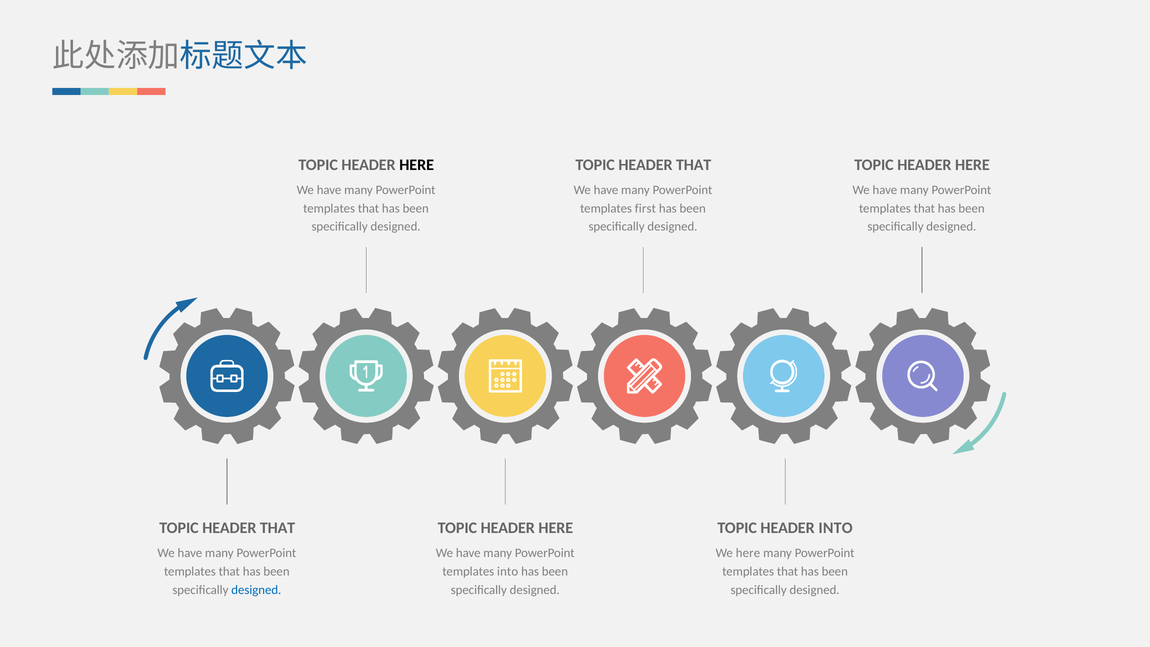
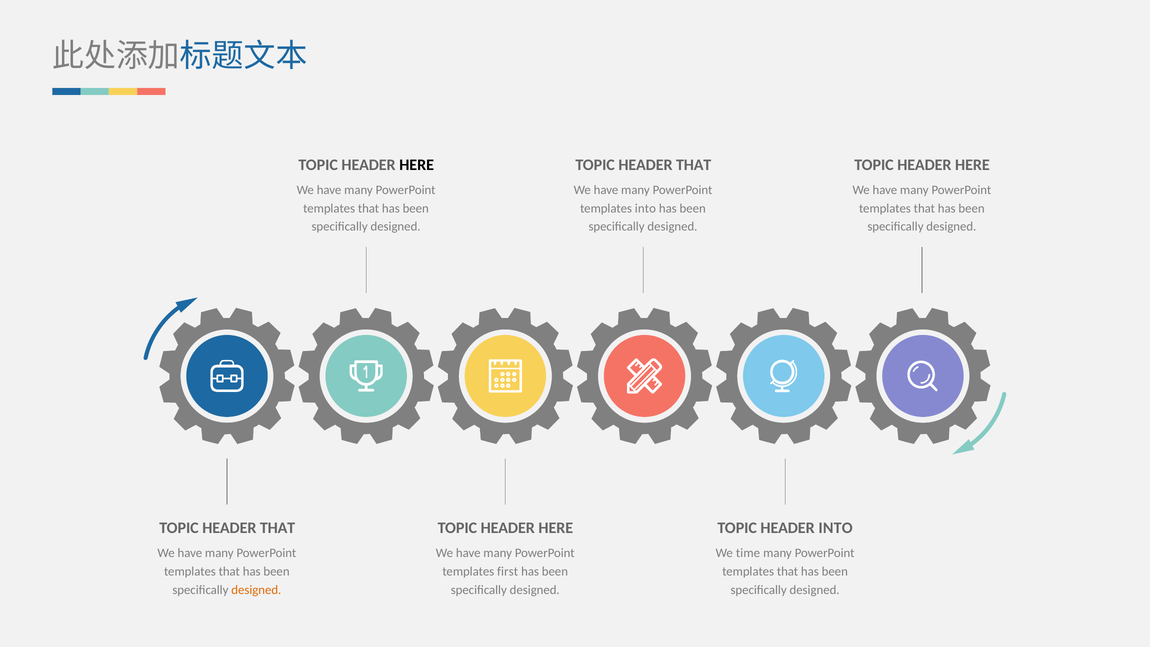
templates first: first -> into (645, 208)
We here: here -> time (748, 553)
templates into: into -> first (508, 571)
designed colour: blue -> orange (256, 590)
